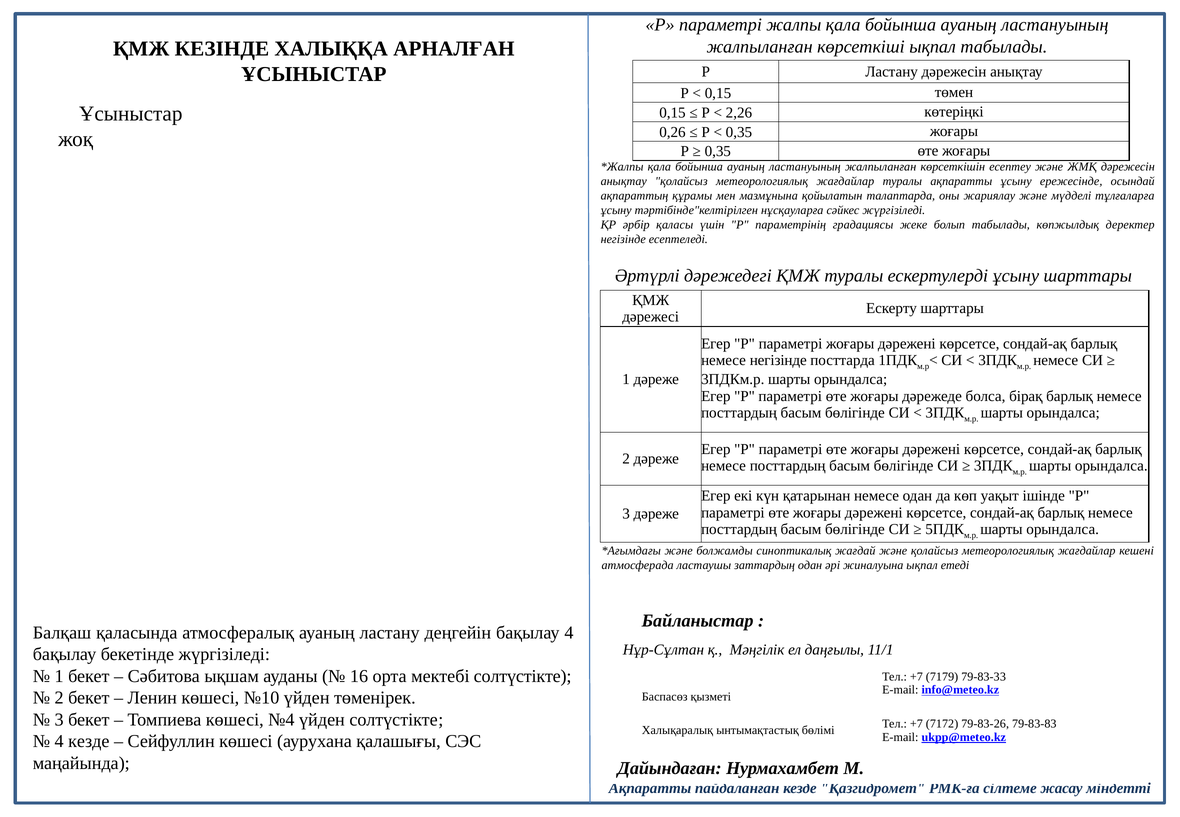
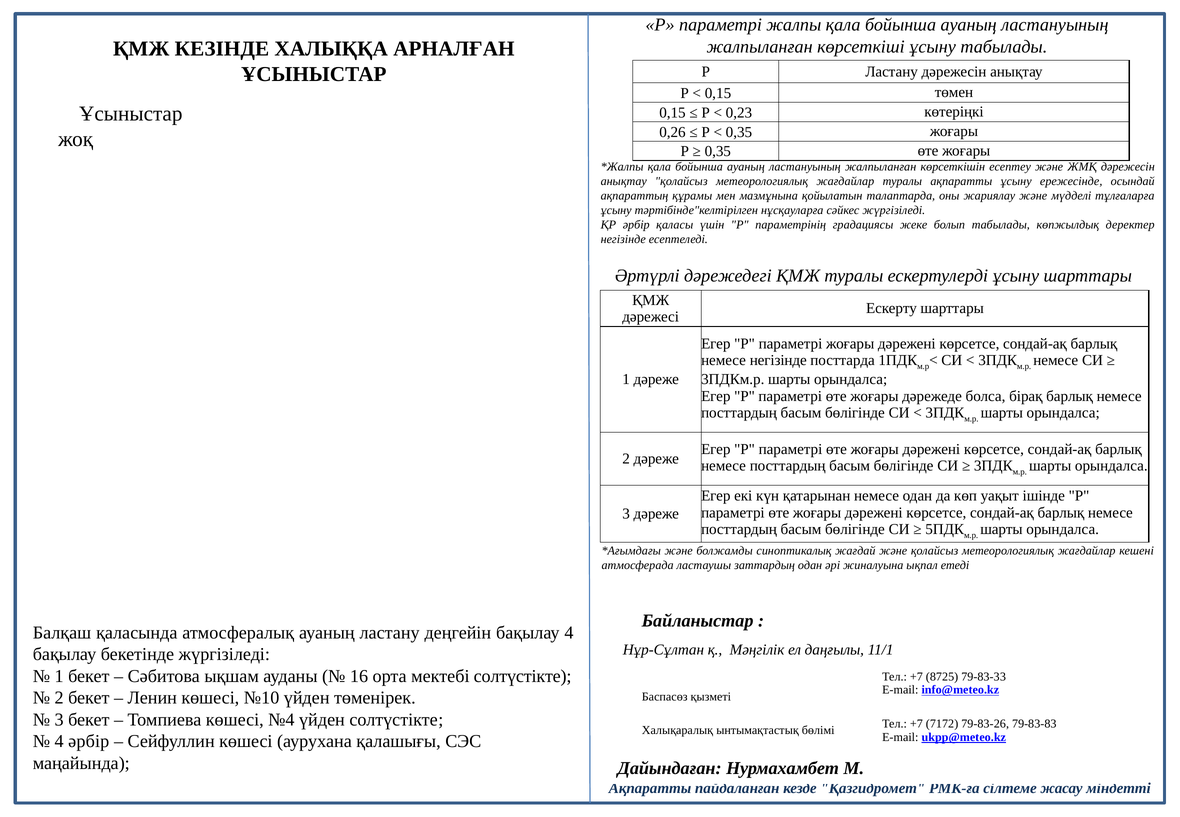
көрсеткіші ықпал: ықпал -> ұсыну (933, 47)
2,26: 2,26 -> 0,23 (739, 113)
7179: 7179 -> 8725 (942, 677)
4 кезде: кезде -> әрбір (89, 741)
